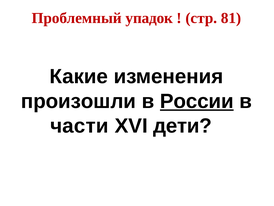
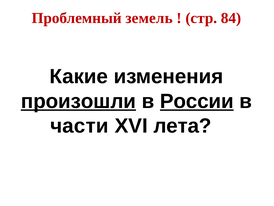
упадок: упадок -> земель (149, 18)
81: 81 -> 84 (231, 18)
произошли underline: none -> present (78, 101)
дети: дети -> лета (182, 126)
